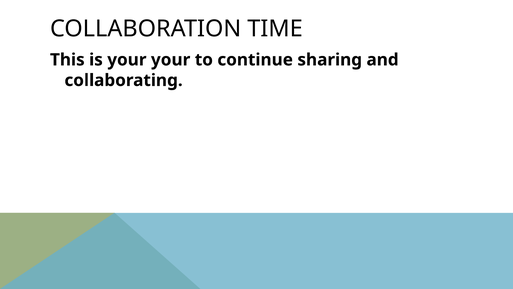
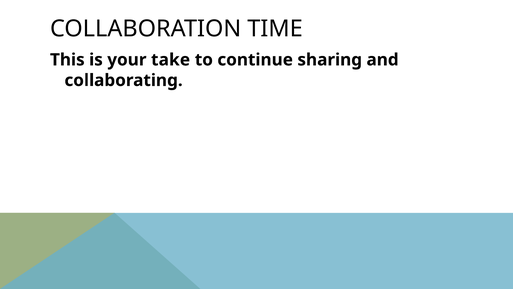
your your: your -> take (171, 60)
